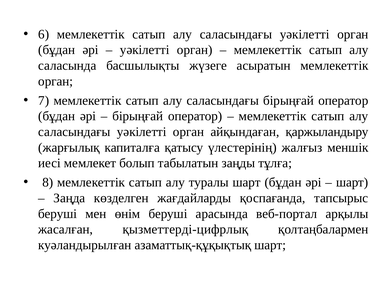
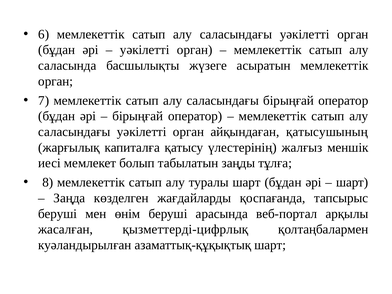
қаржыландыру: қаржыландыру -> қатысушының (327, 132)
